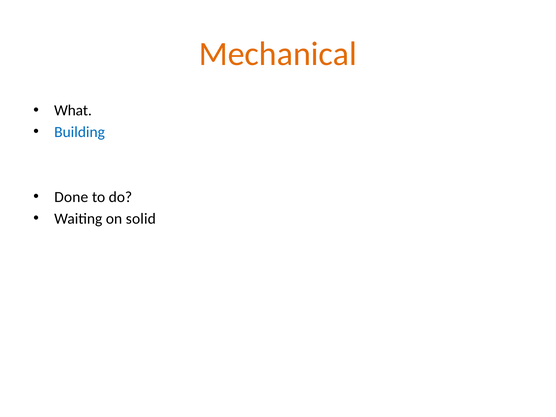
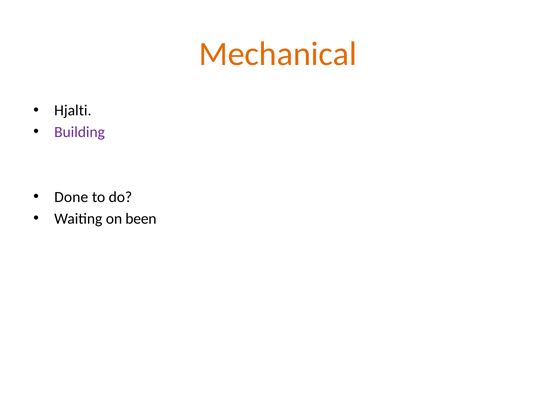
What: What -> Hjalti (73, 110)
Building colour: blue -> purple (80, 132)
solid: solid -> been (141, 219)
